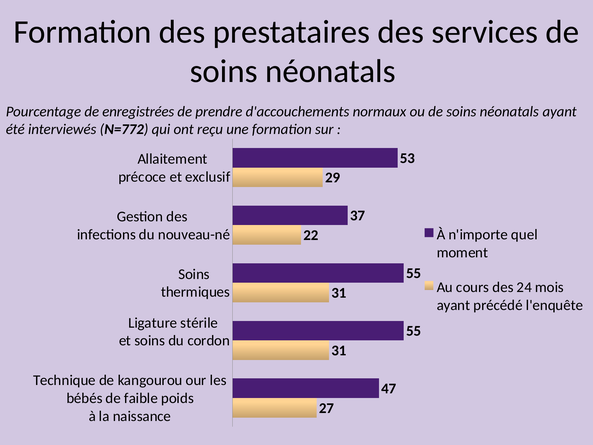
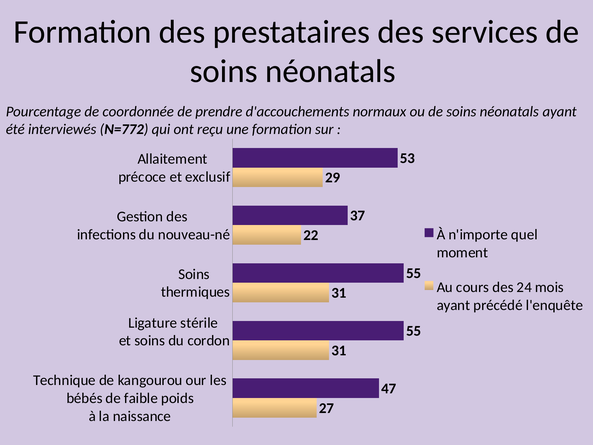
enregistrées: enregistrées -> coordonnée (138, 111)
